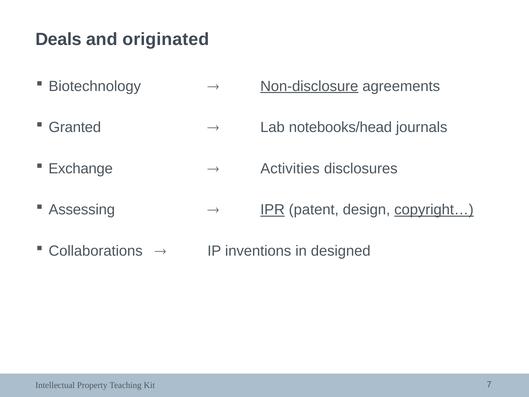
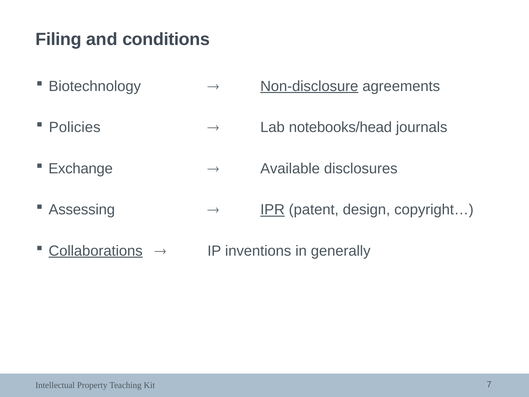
Deals: Deals -> Filing (59, 39)
originated: originated -> conditions (166, 39)
Granted: Granted -> Policies (75, 127)
Activities: Activities -> Available (290, 168)
copyright… underline: present -> none (434, 210)
Collaborations underline: none -> present (96, 251)
designed: designed -> generally (341, 251)
